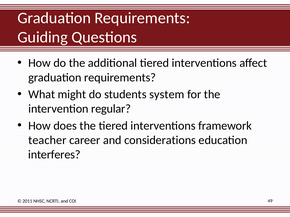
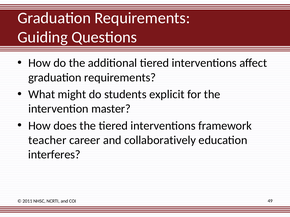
system: system -> explicit (167, 95)
regular: regular -> master (111, 109)
considerations: considerations -> collaboratively (160, 140)
